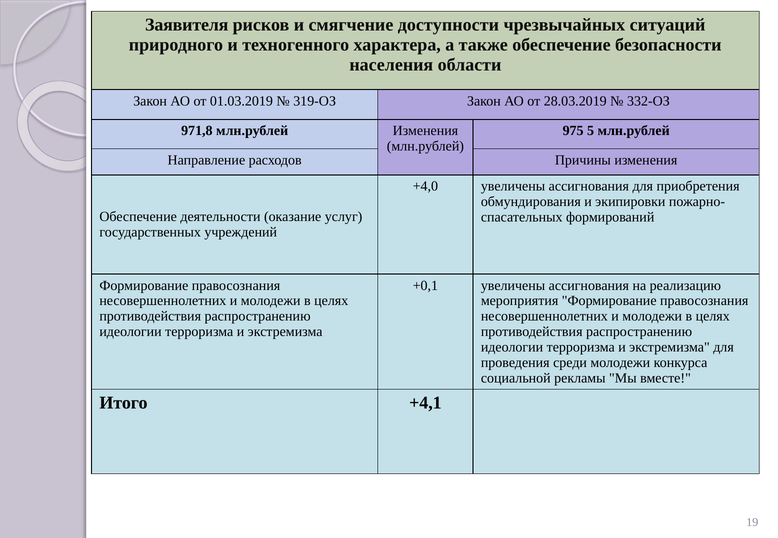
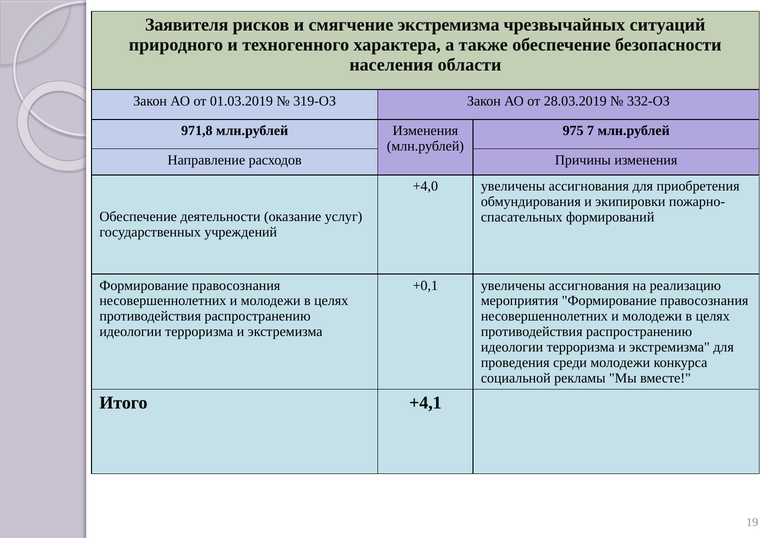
смягчение доступности: доступности -> экстремизма (449, 25)
5: 5 -> 7 (591, 131)
